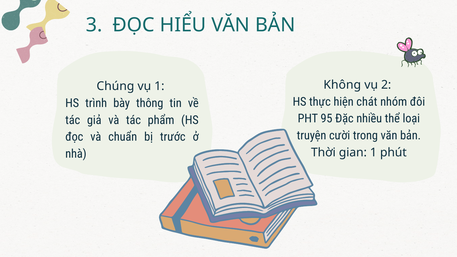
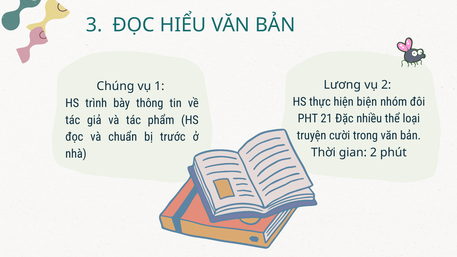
Không: Không -> Lương (342, 85)
chát: chát -> biện (367, 102)
95: 95 -> 21 (326, 119)
gian 1: 1 -> 2 (373, 152)
